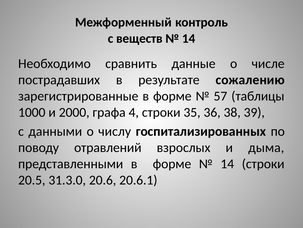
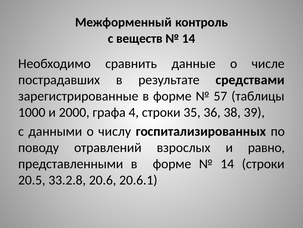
сожалению: сожалению -> средствами (250, 80)
дыма: дыма -> равно (266, 147)
31.3.0: 31.3.0 -> 33.2.8 (67, 180)
